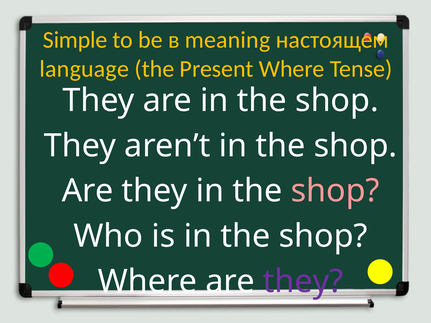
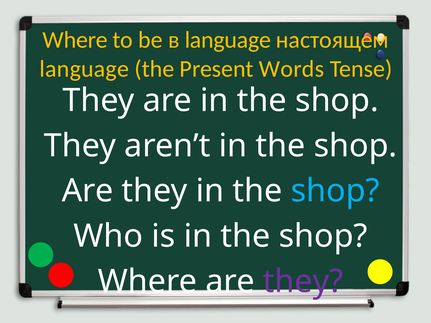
Simple: Simple -> Where (75, 40)
в meaning: meaning -> language (228, 40)
Present Where: Where -> Words (292, 69)
shop colour: pink -> light blue (335, 191)
